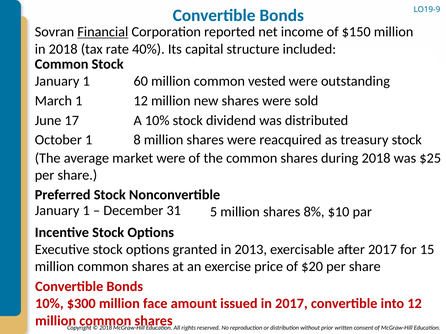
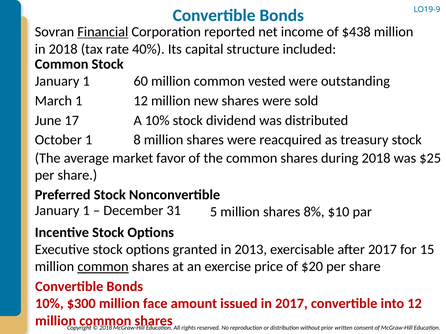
$150: $150 -> $438 (356, 32)
market were: were -> favor (171, 158)
common underline: none -> present (103, 267)
